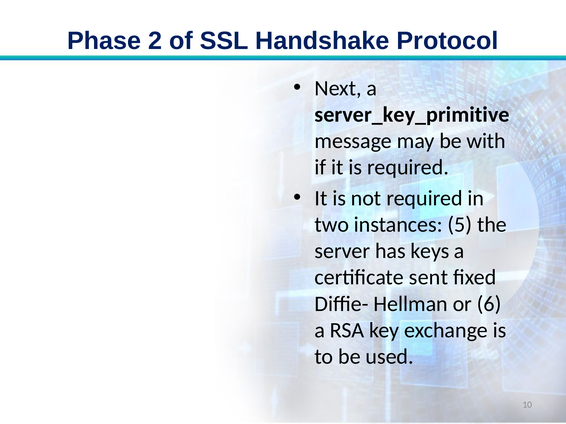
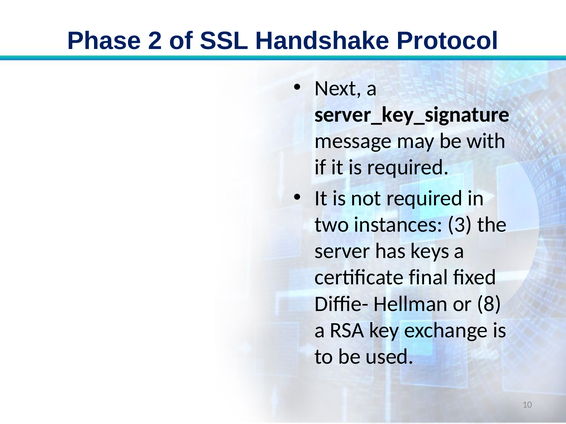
server_key_primitive: server_key_primitive -> server_key_signature (412, 115)
5: 5 -> 3 (460, 225)
sent: sent -> final (429, 278)
6: 6 -> 8 (489, 304)
